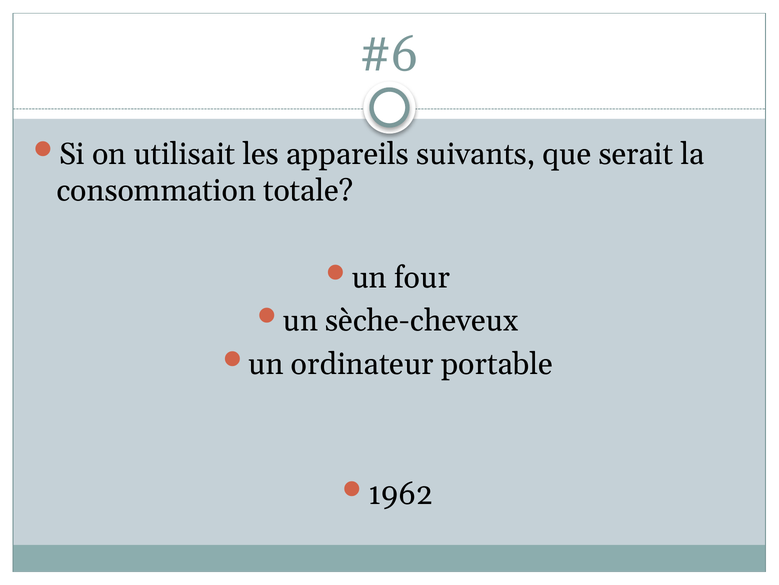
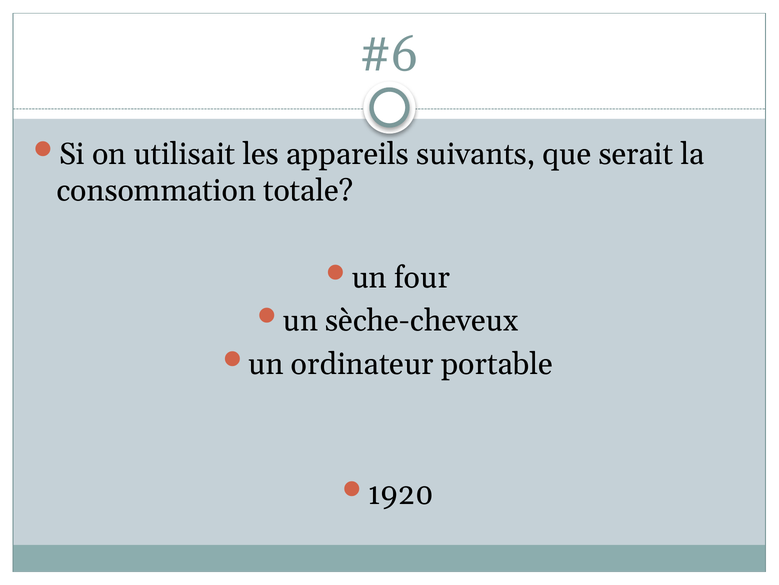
1962: 1962 -> 1920 (401, 494)
